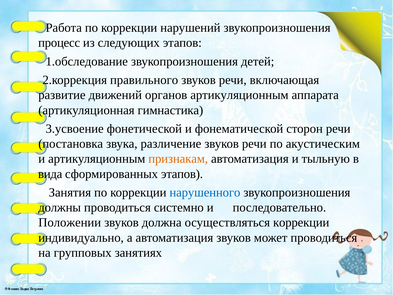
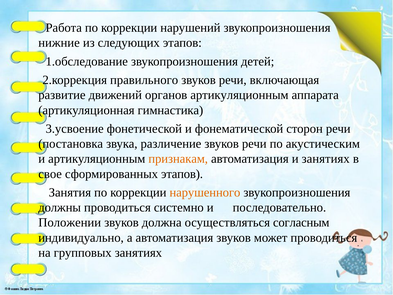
процесс: процесс -> нижние (59, 43)
и тыльную: тыльную -> занятиях (326, 159)
вида: вида -> свое (50, 174)
нарушенного colour: blue -> orange (205, 192)
осуществляться коррекции: коррекции -> согласным (301, 222)
